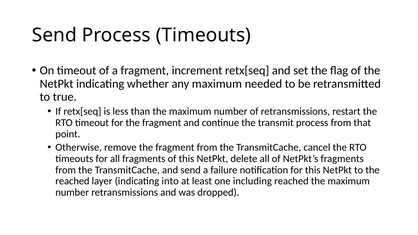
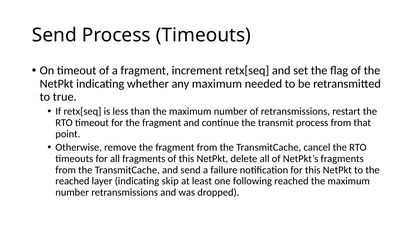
into: into -> skip (170, 181)
including: including -> following (252, 181)
